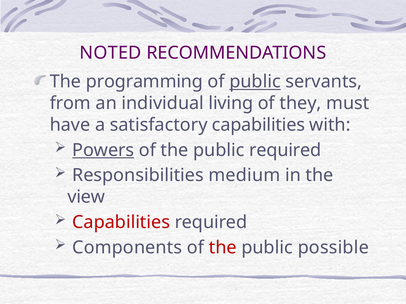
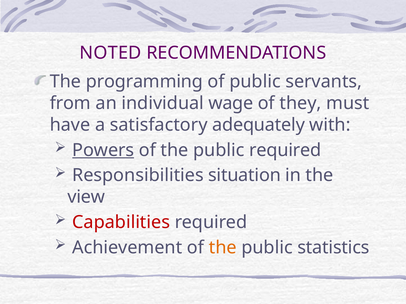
public underline: present -> none (255, 82)
living: living -> wage (231, 103)
satisfactory capabilities: capabilities -> adequately (259, 125)
medium: medium -> situation (245, 176)
Components: Components -> Achievement (127, 248)
the colour: red -> orange (223, 248)
possible: possible -> statistics (333, 248)
